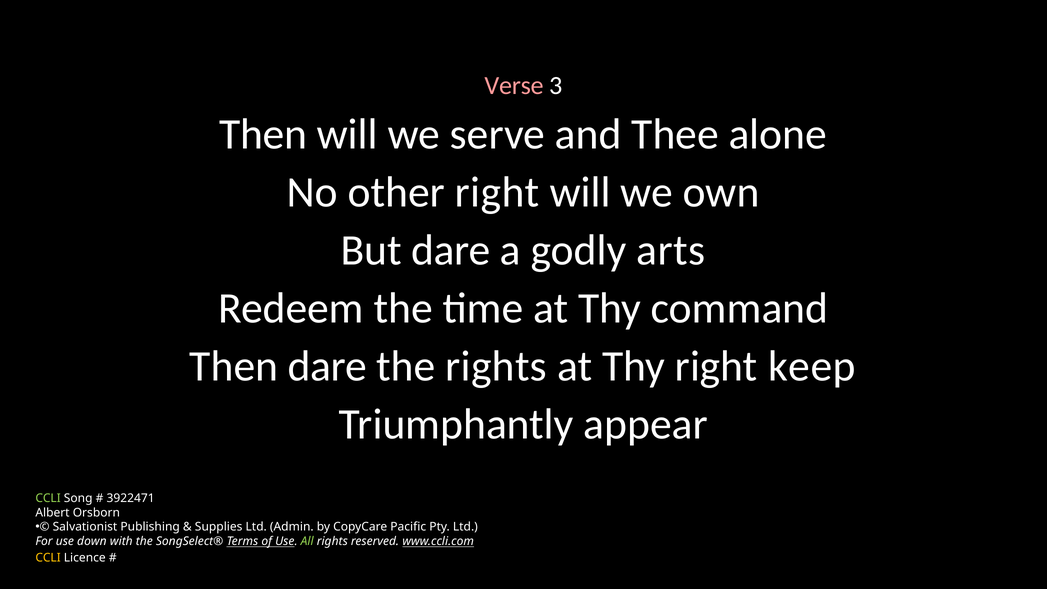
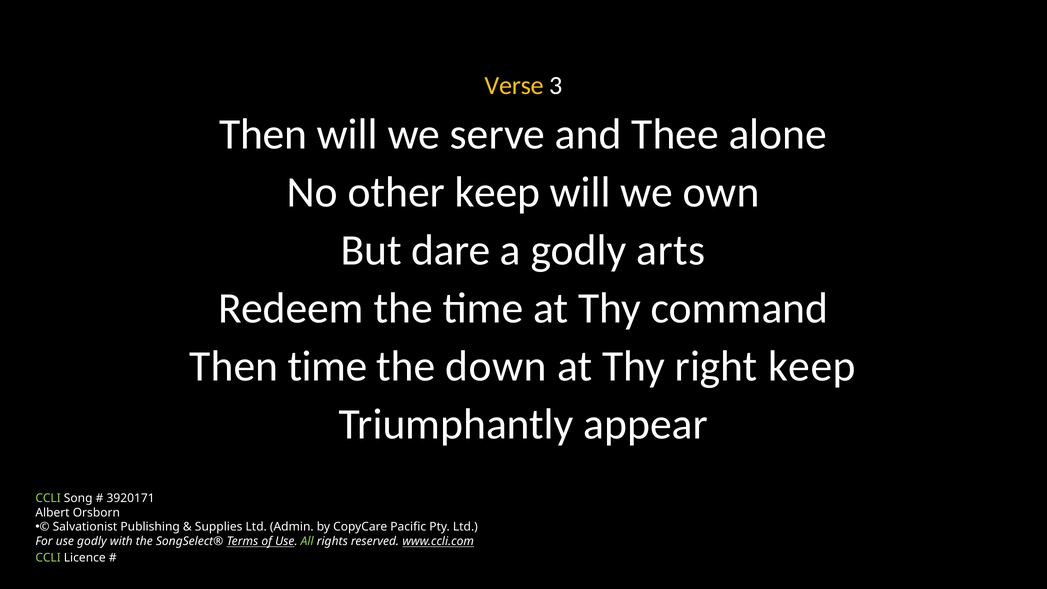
Verse colour: pink -> yellow (514, 86)
other right: right -> keep (497, 192)
Then dare: dare -> time (327, 366)
the rights: rights -> down (496, 366)
3922471: 3922471 -> 3920171 (131, 498)
use down: down -> godly (92, 541)
CCLI colour: yellow -> light green (48, 558)
